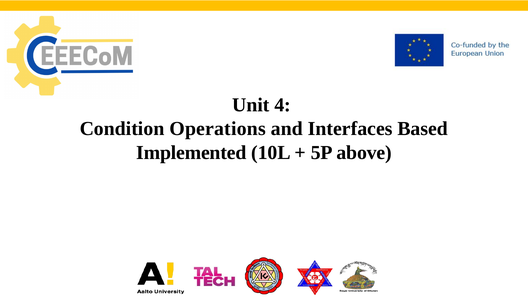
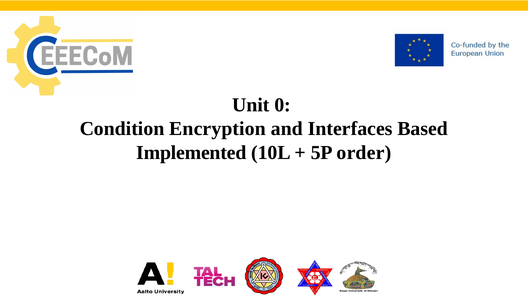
4: 4 -> 0 (283, 105)
Operations: Operations -> Encryption (218, 129)
above: above -> order (364, 152)
